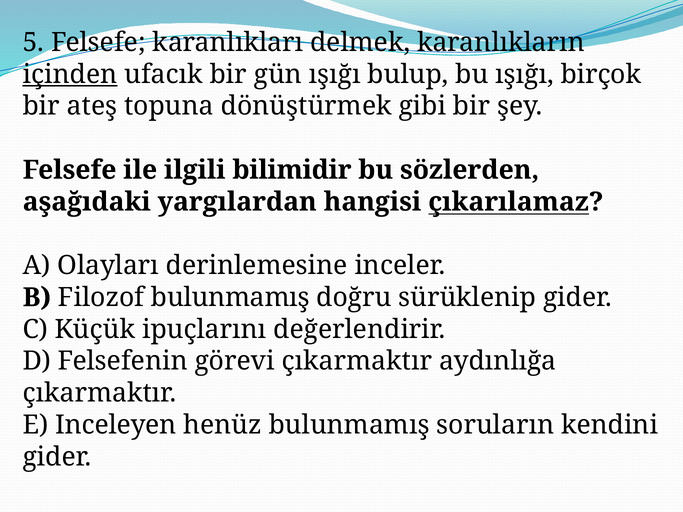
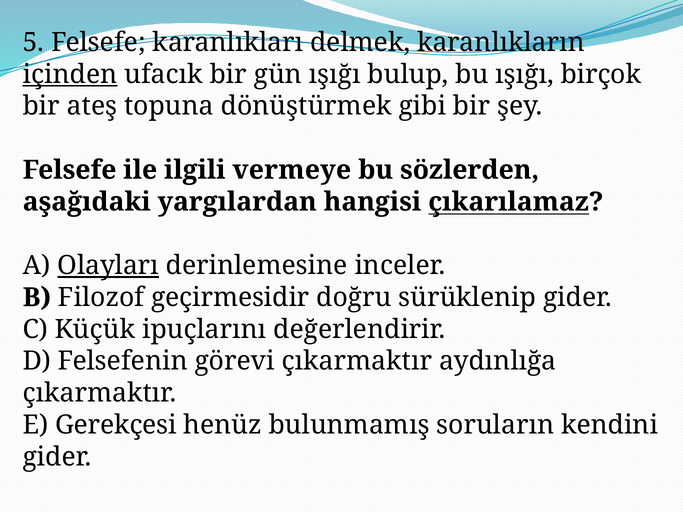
bilimidir: bilimidir -> vermeye (292, 170)
Olayları underline: none -> present (108, 266)
Filozof bulunmamış: bulunmamış -> geçirmesidir (230, 298)
Inceleyen: Inceleyen -> Gerekçesi (116, 425)
